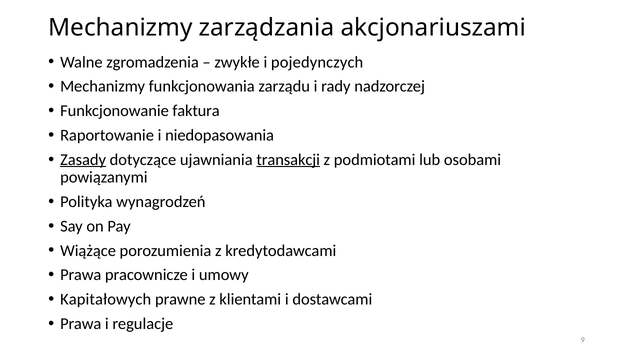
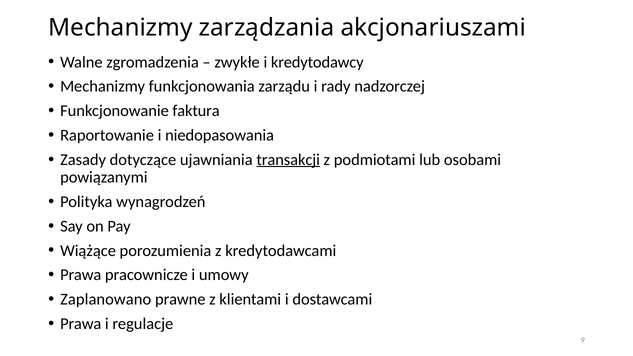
pojedynczych: pojedynczych -> kredytodawcy (317, 62)
Zasady underline: present -> none (83, 160)
Kapitałowych: Kapitałowych -> Zaplanowano (106, 299)
